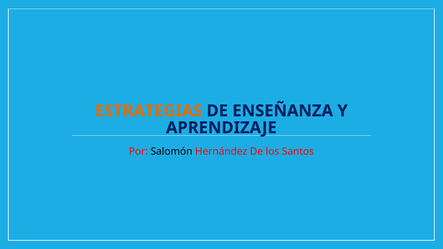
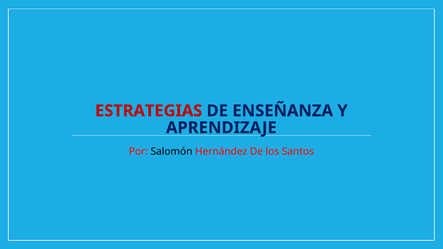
ESTRATEGIAS colour: orange -> red (149, 111)
